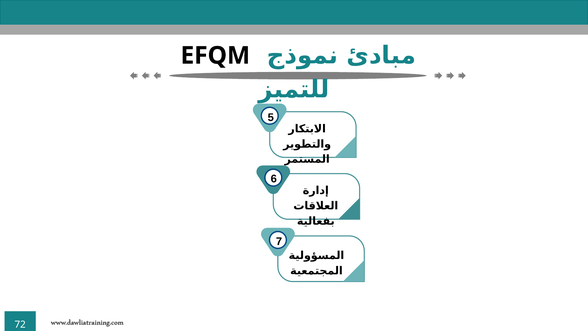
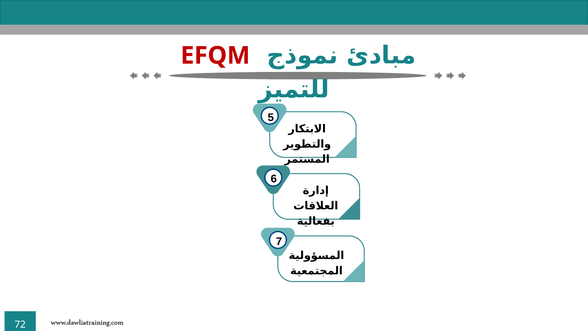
EFQM colour: black -> red (215, 56)
